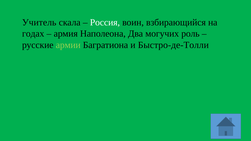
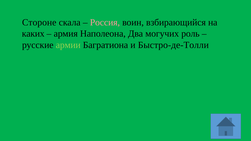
Учитель: Учитель -> Стороне (39, 22)
Россия colour: white -> pink (105, 22)
годах: годах -> каких (33, 34)
